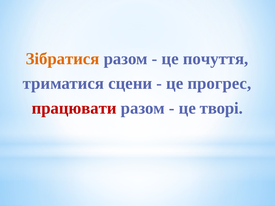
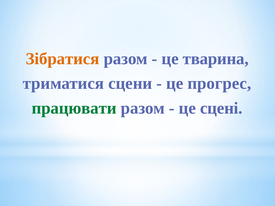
почуття: почуття -> тварина (216, 59)
працювати colour: red -> green (74, 108)
творі: творі -> сцені (221, 108)
